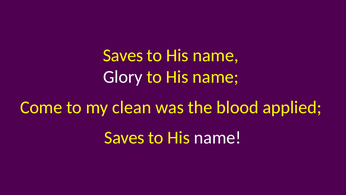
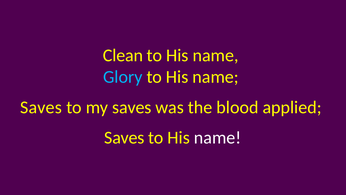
Saves: Saves -> Clean (123, 55)
Glory colour: white -> light blue (123, 77)
Come: Come -> Saves (41, 107)
my clean: clean -> saves (132, 107)
